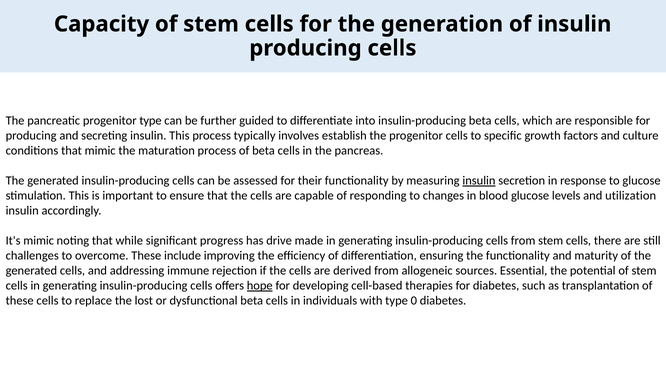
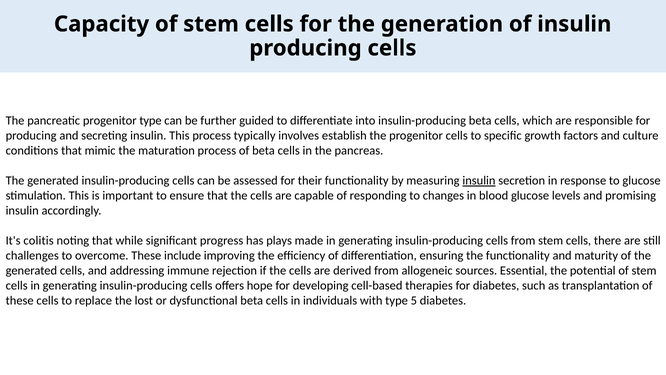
utilization: utilization -> promising (631, 195)
It's mimic: mimic -> colitis (39, 240)
drive: drive -> plays (279, 240)
hope underline: present -> none (260, 285)
0: 0 -> 5 (414, 300)
